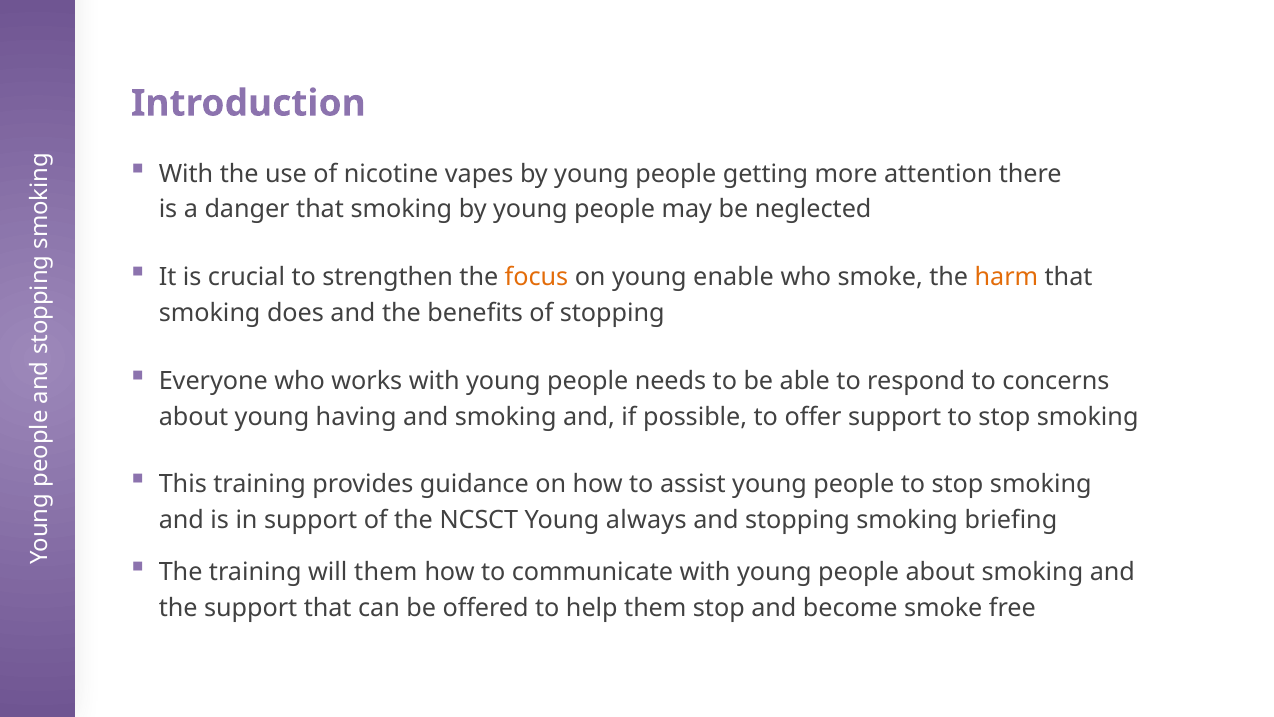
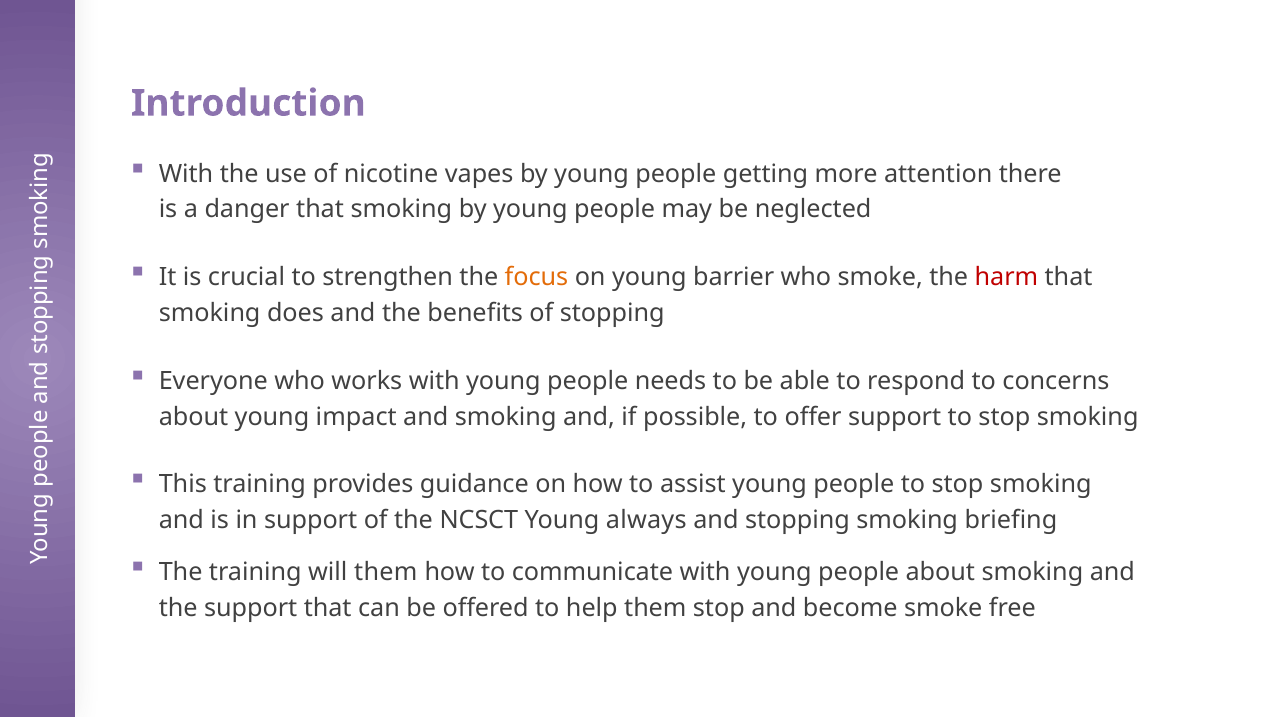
enable: enable -> barrier (734, 277)
harm colour: orange -> red (1006, 277)
having: having -> impact (356, 417)
